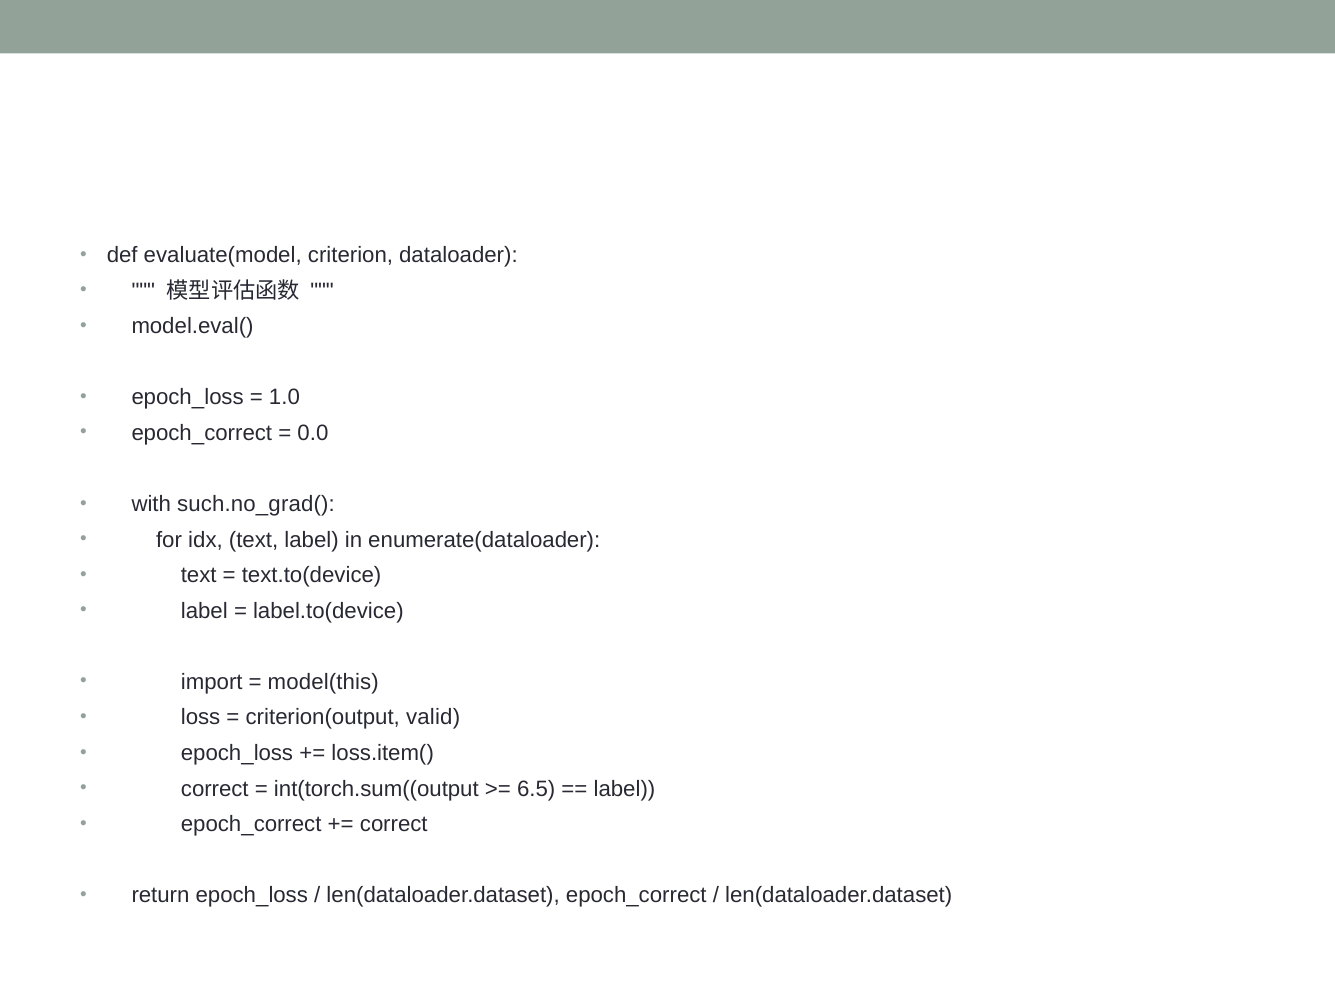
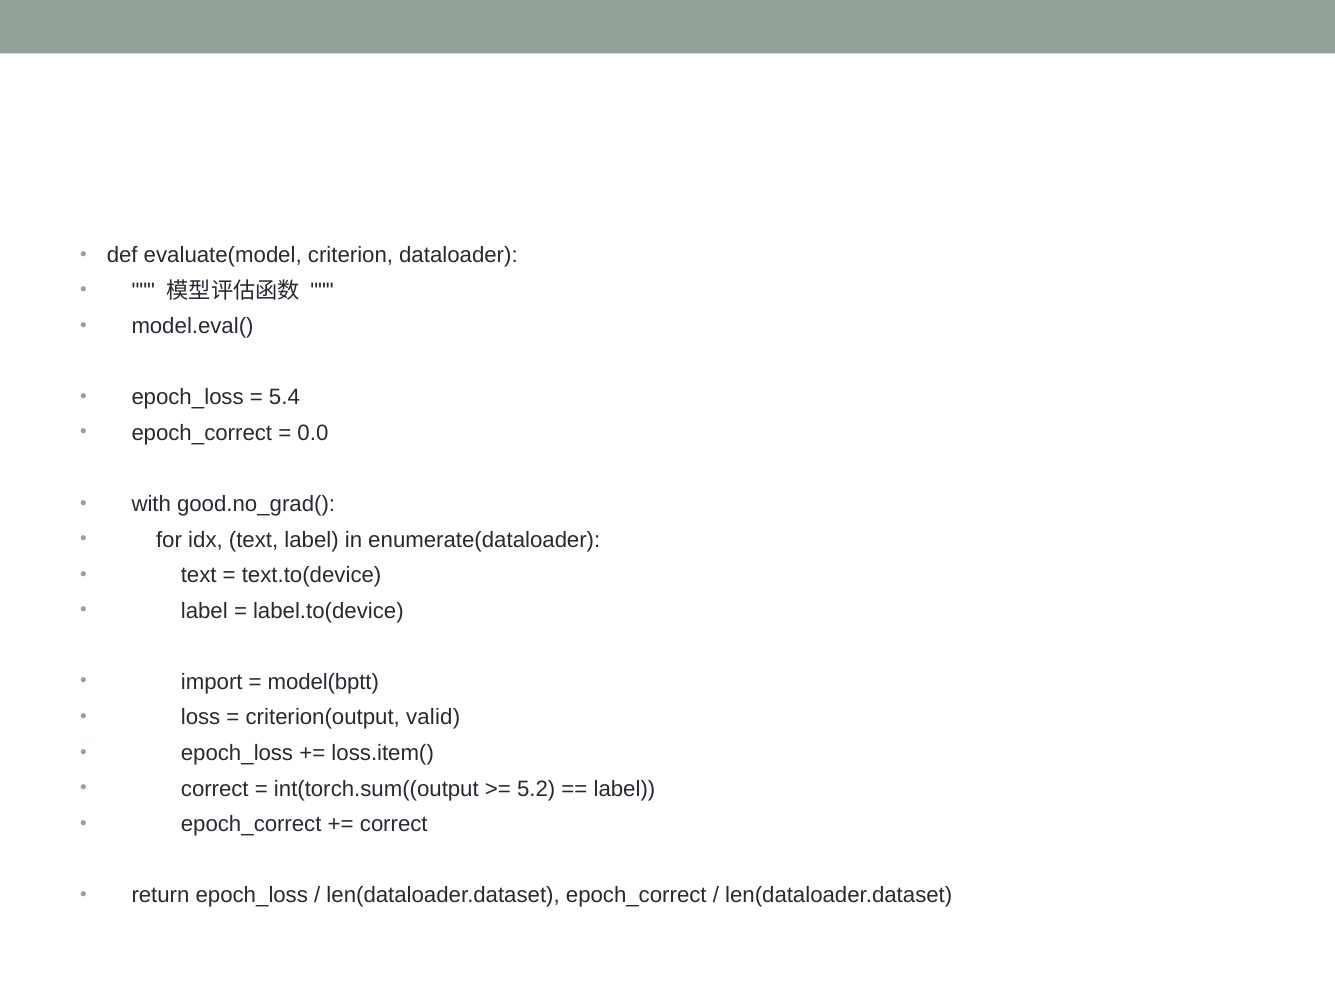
1.0: 1.0 -> 5.4 (284, 398)
such.no_grad(: such.no_grad( -> good.no_grad( (256, 504)
model(this: model(this -> model(bptt (323, 682)
6.5: 6.5 -> 5.2 (536, 789)
